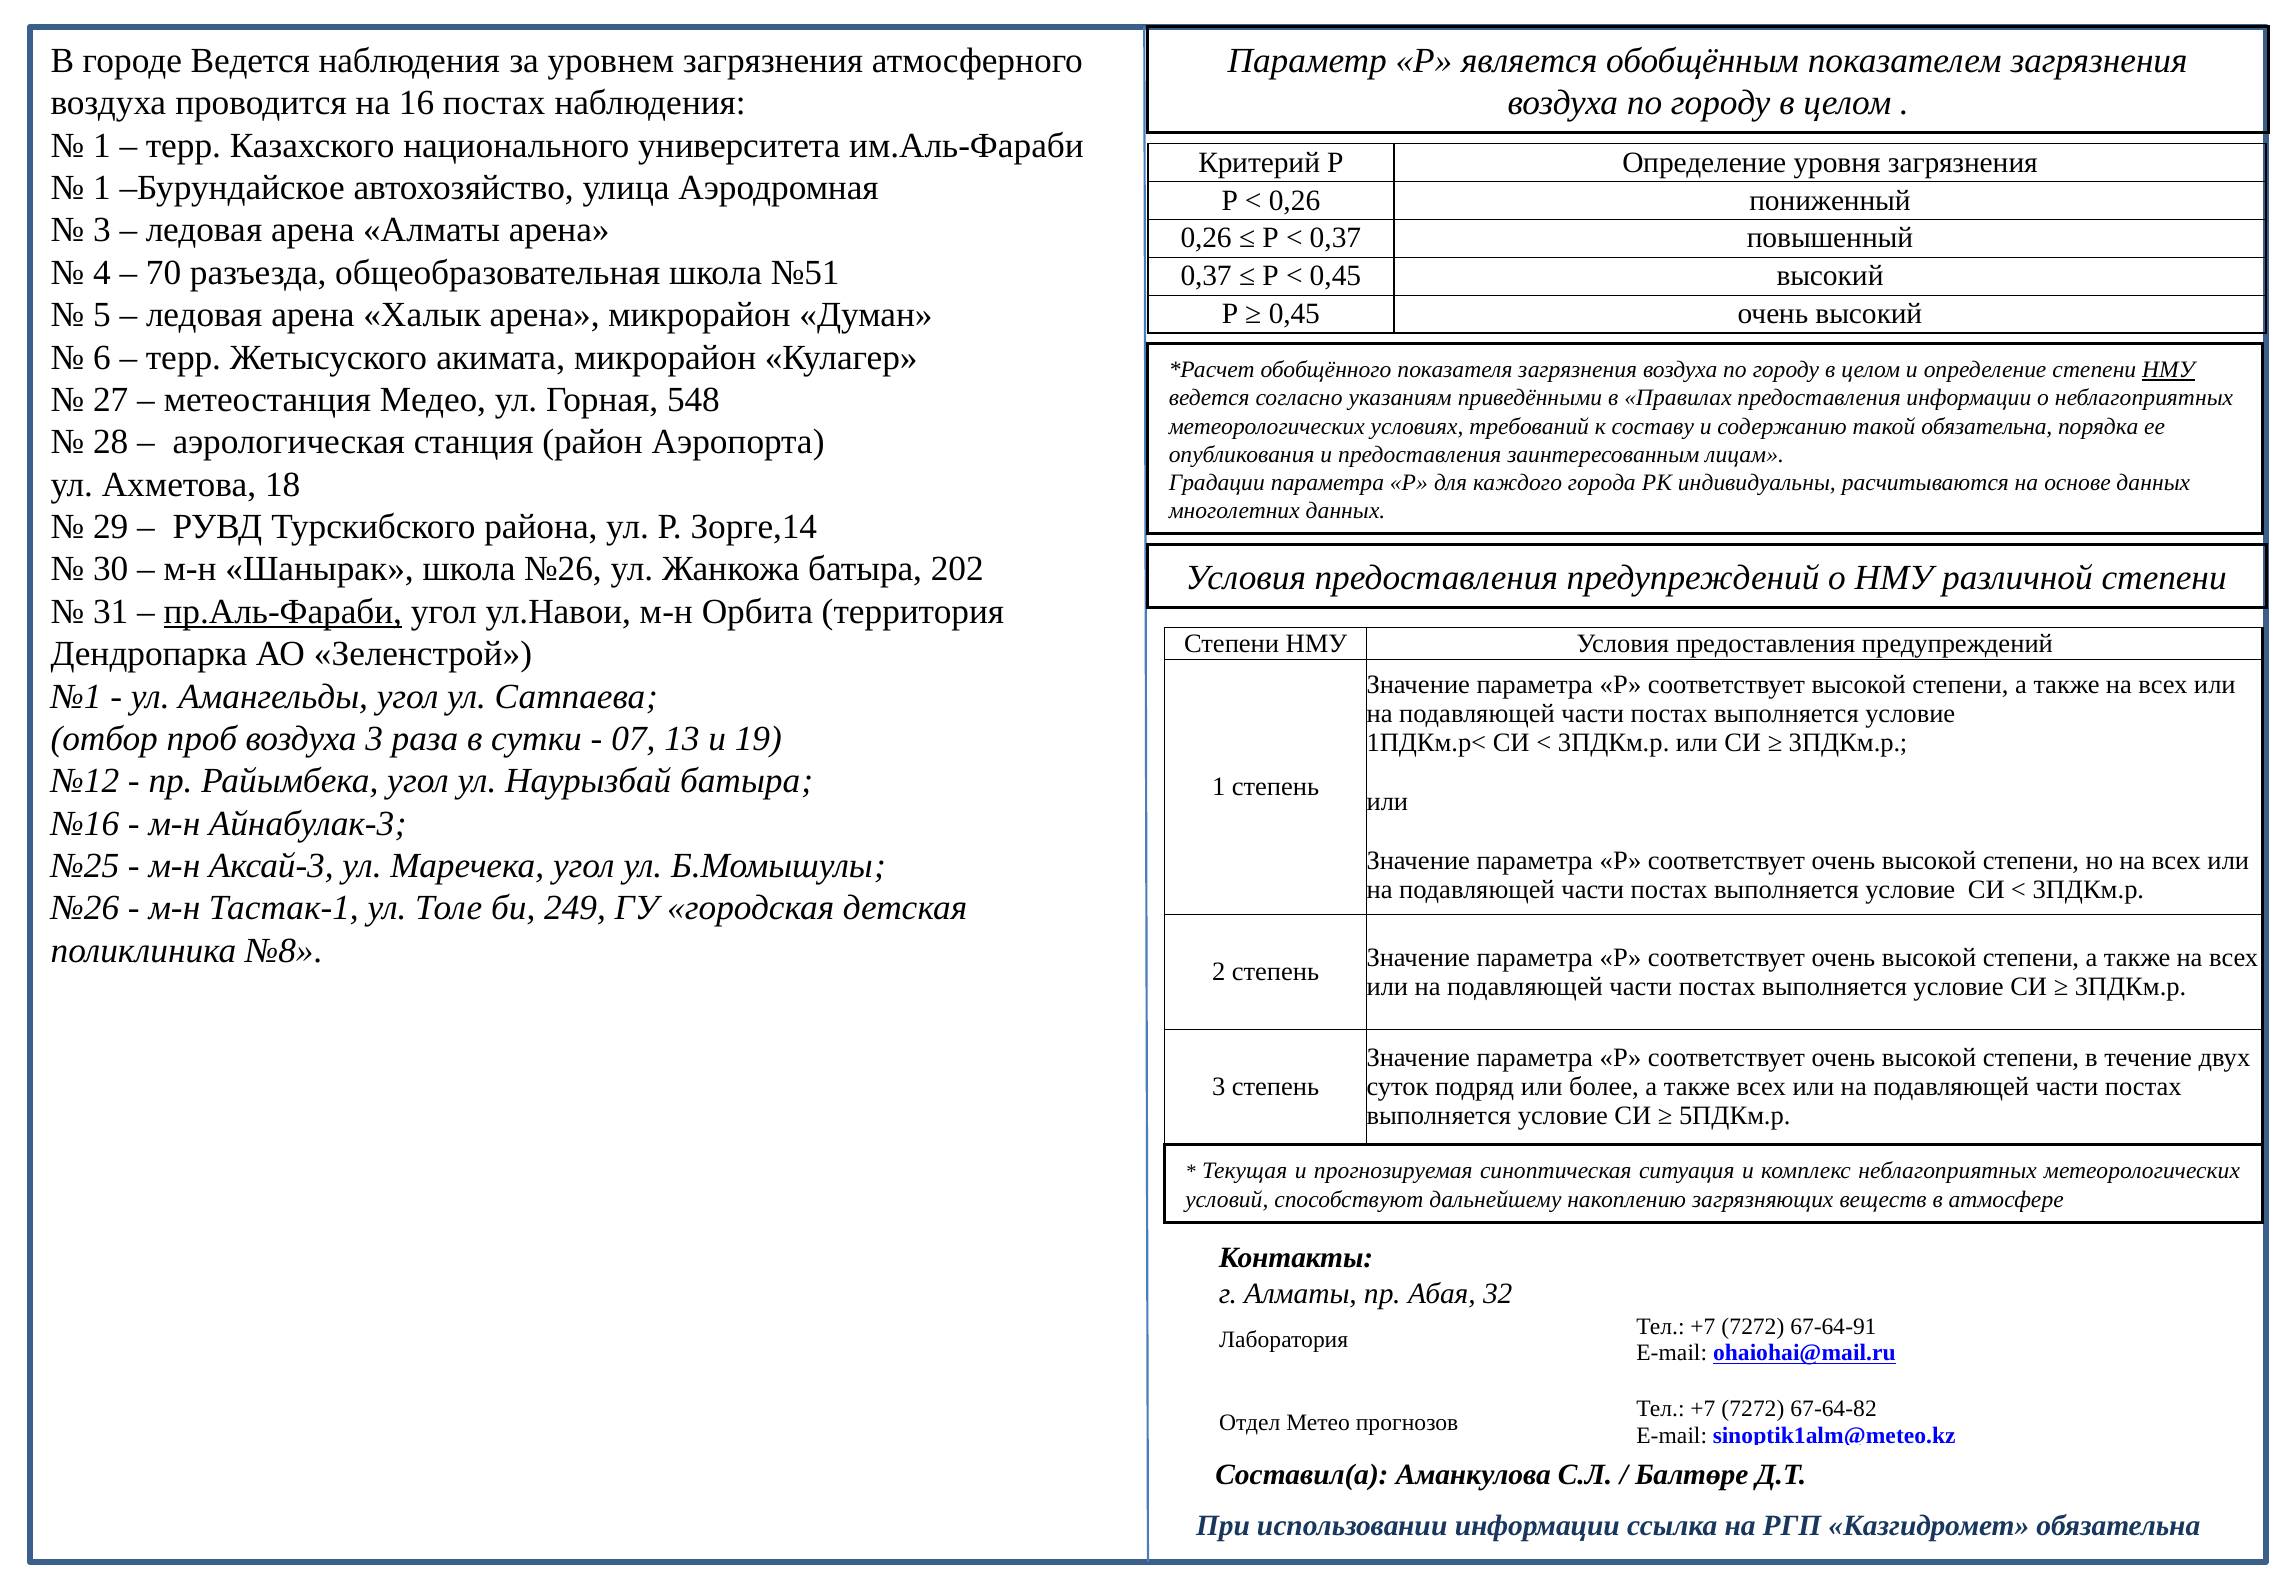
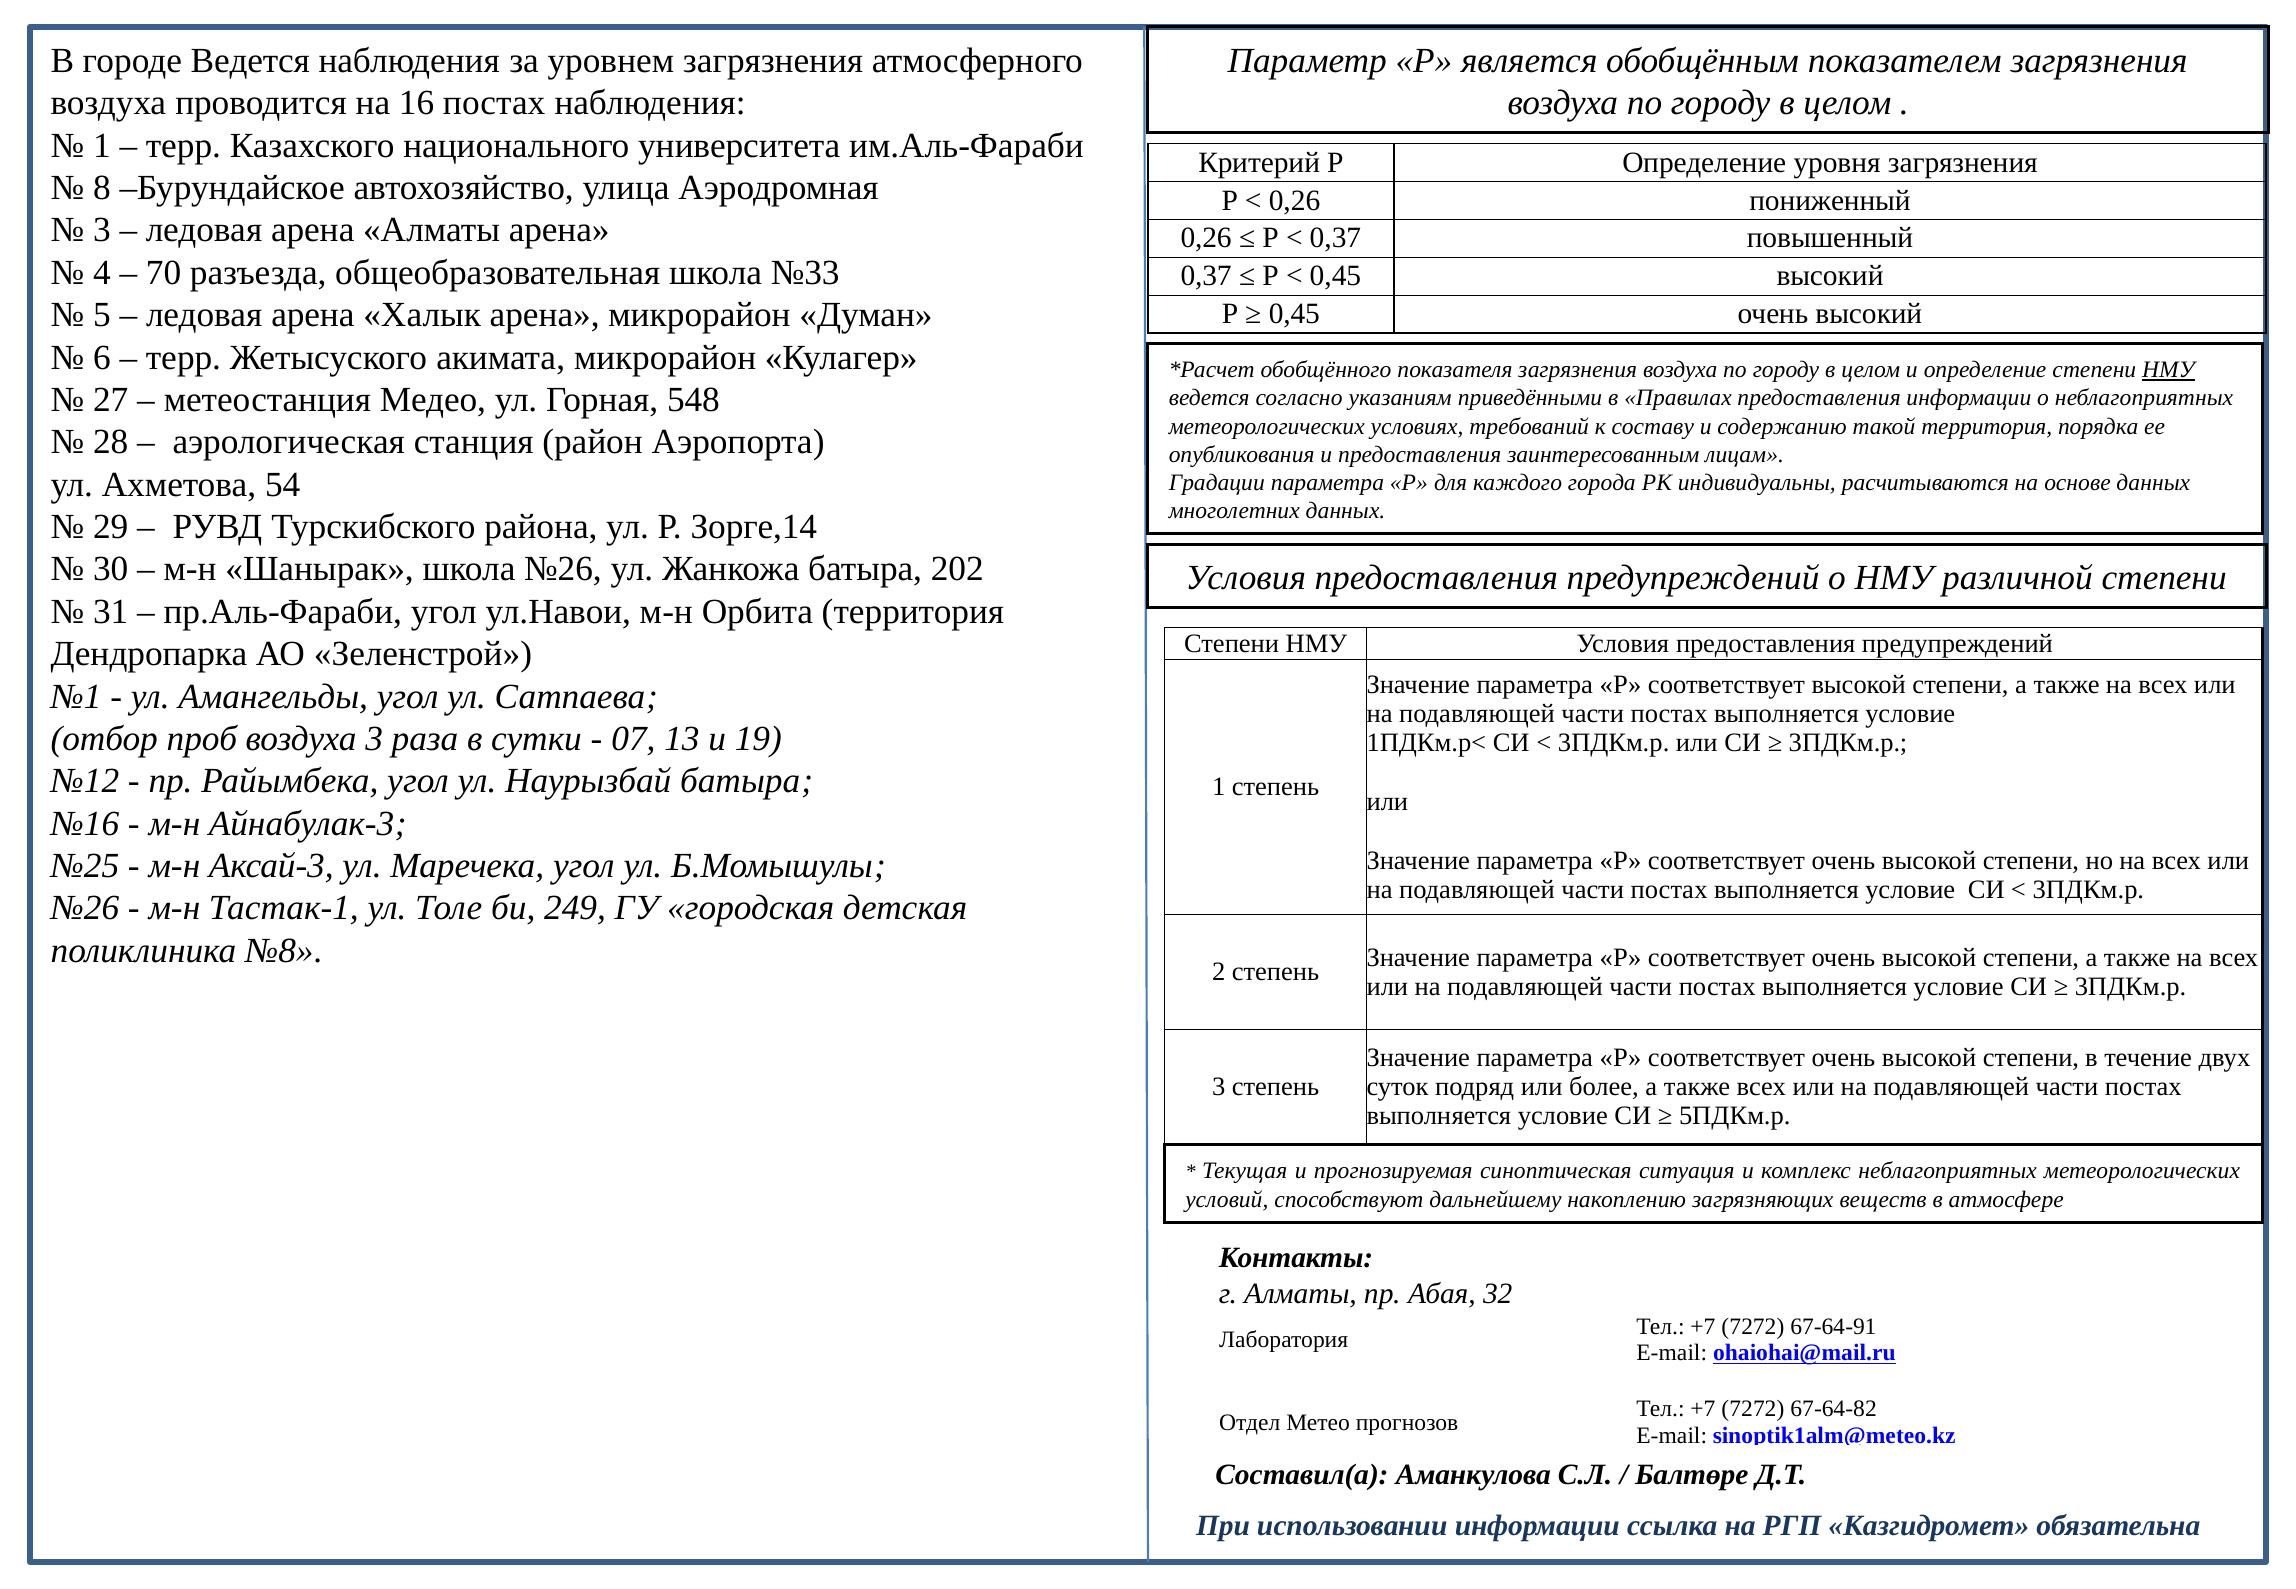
1: 1 -> 8 (102, 188)
№51: №51 -> №33 (805, 273)
такой обязательна: обязательна -> территория (1987, 427)
18: 18 -> 54 (283, 485)
пр.Аль-Фараби underline: present -> none (283, 612)
